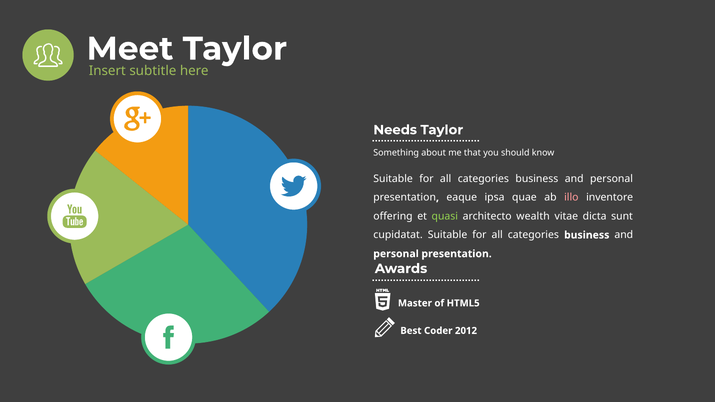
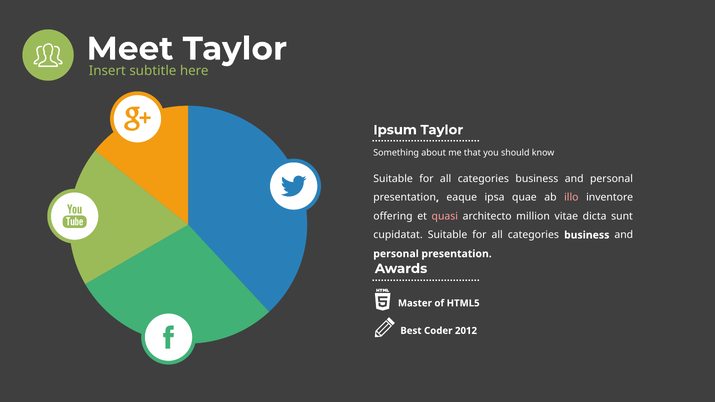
Needs: Needs -> Ipsum (395, 130)
quasi colour: light green -> pink (445, 216)
wealth: wealth -> million (533, 216)
